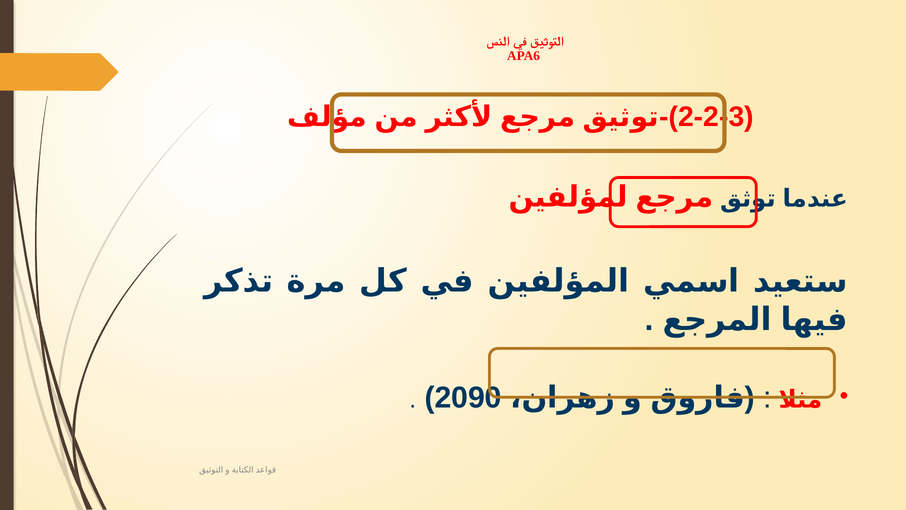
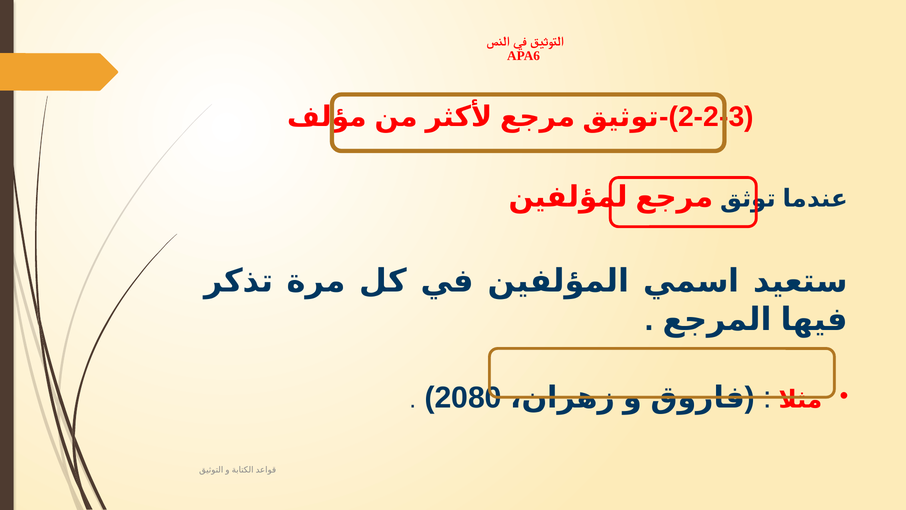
2090: 2090 -> 2080 (468, 397)
